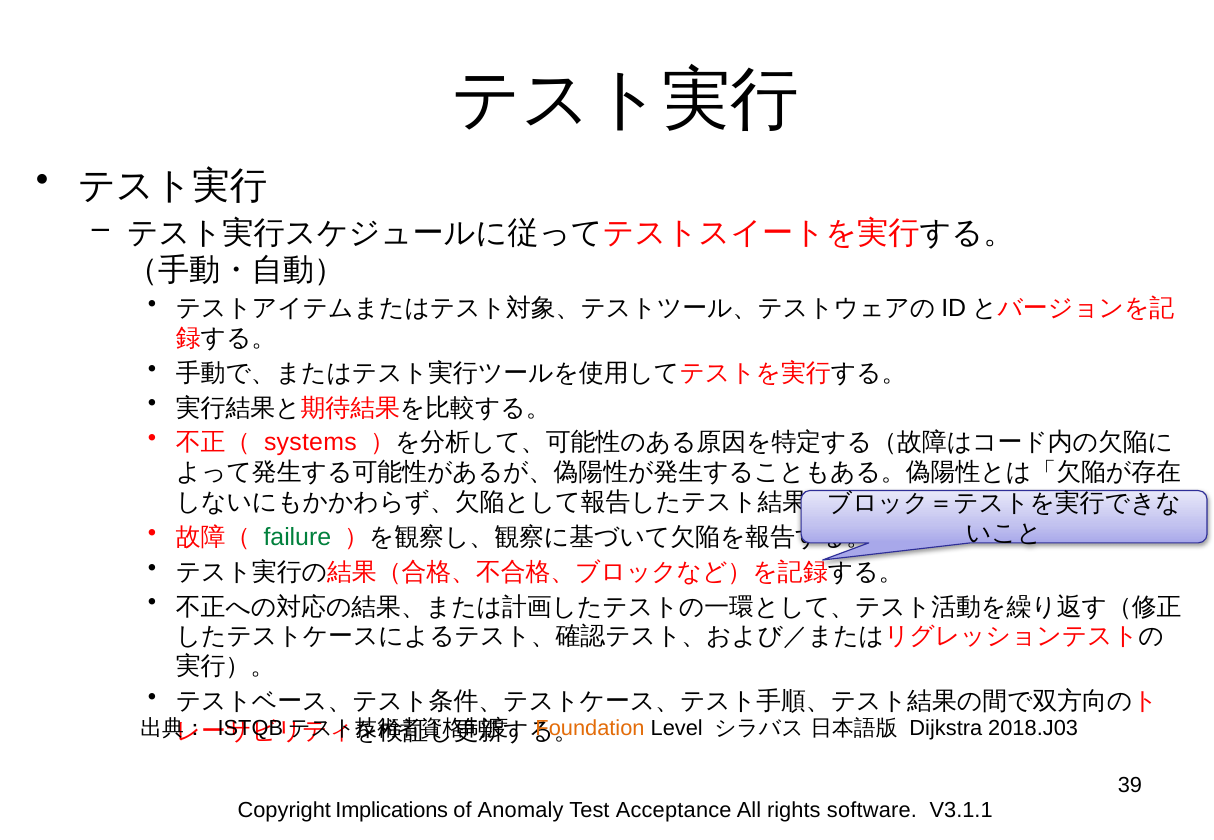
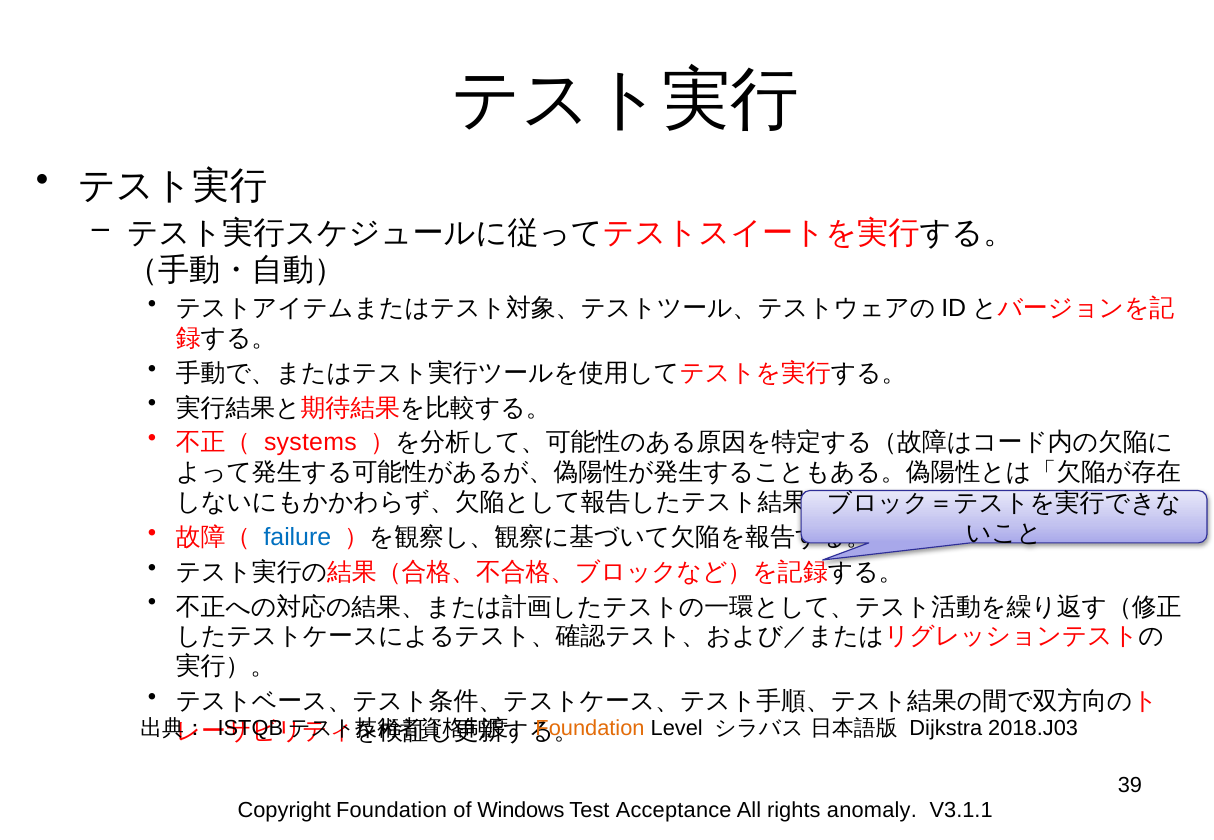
failure colour: green -> blue (297, 537)
Copyright Implications: Implications -> Foundation (392, 811)
Anomaly: Anomaly -> Windows (521, 811)
software: software -> anomaly (872, 811)
